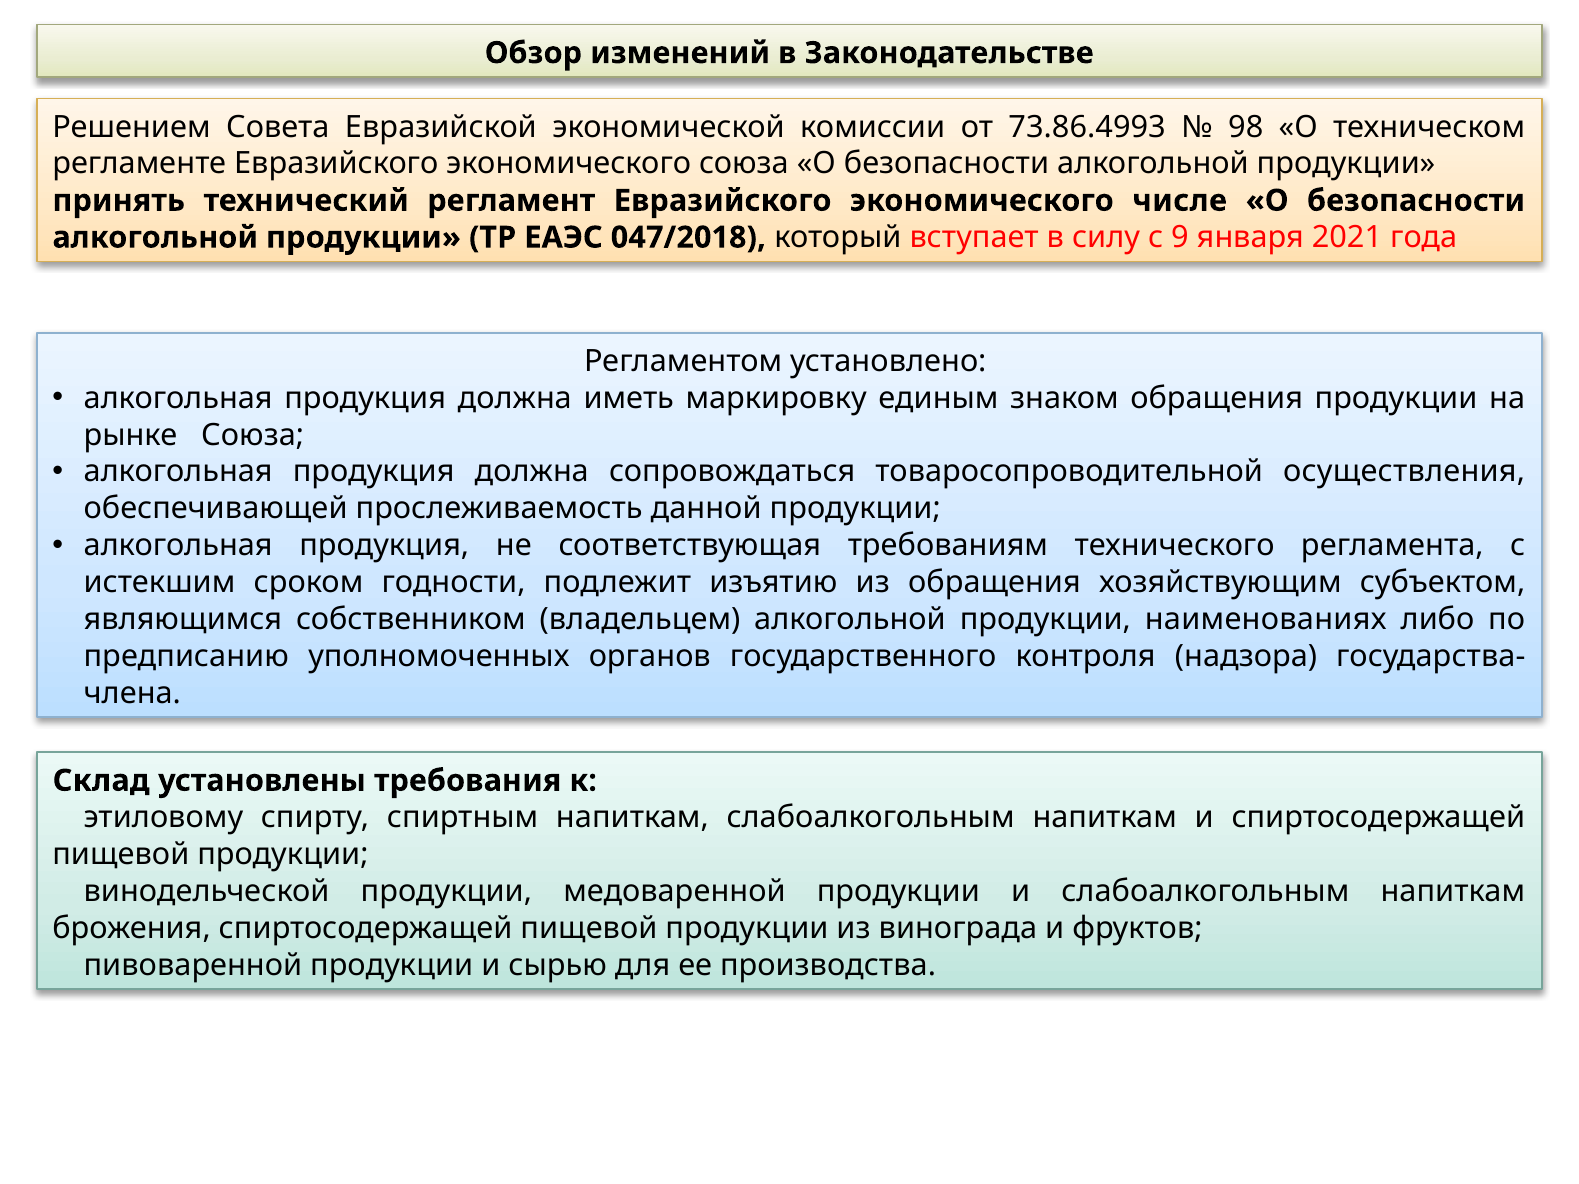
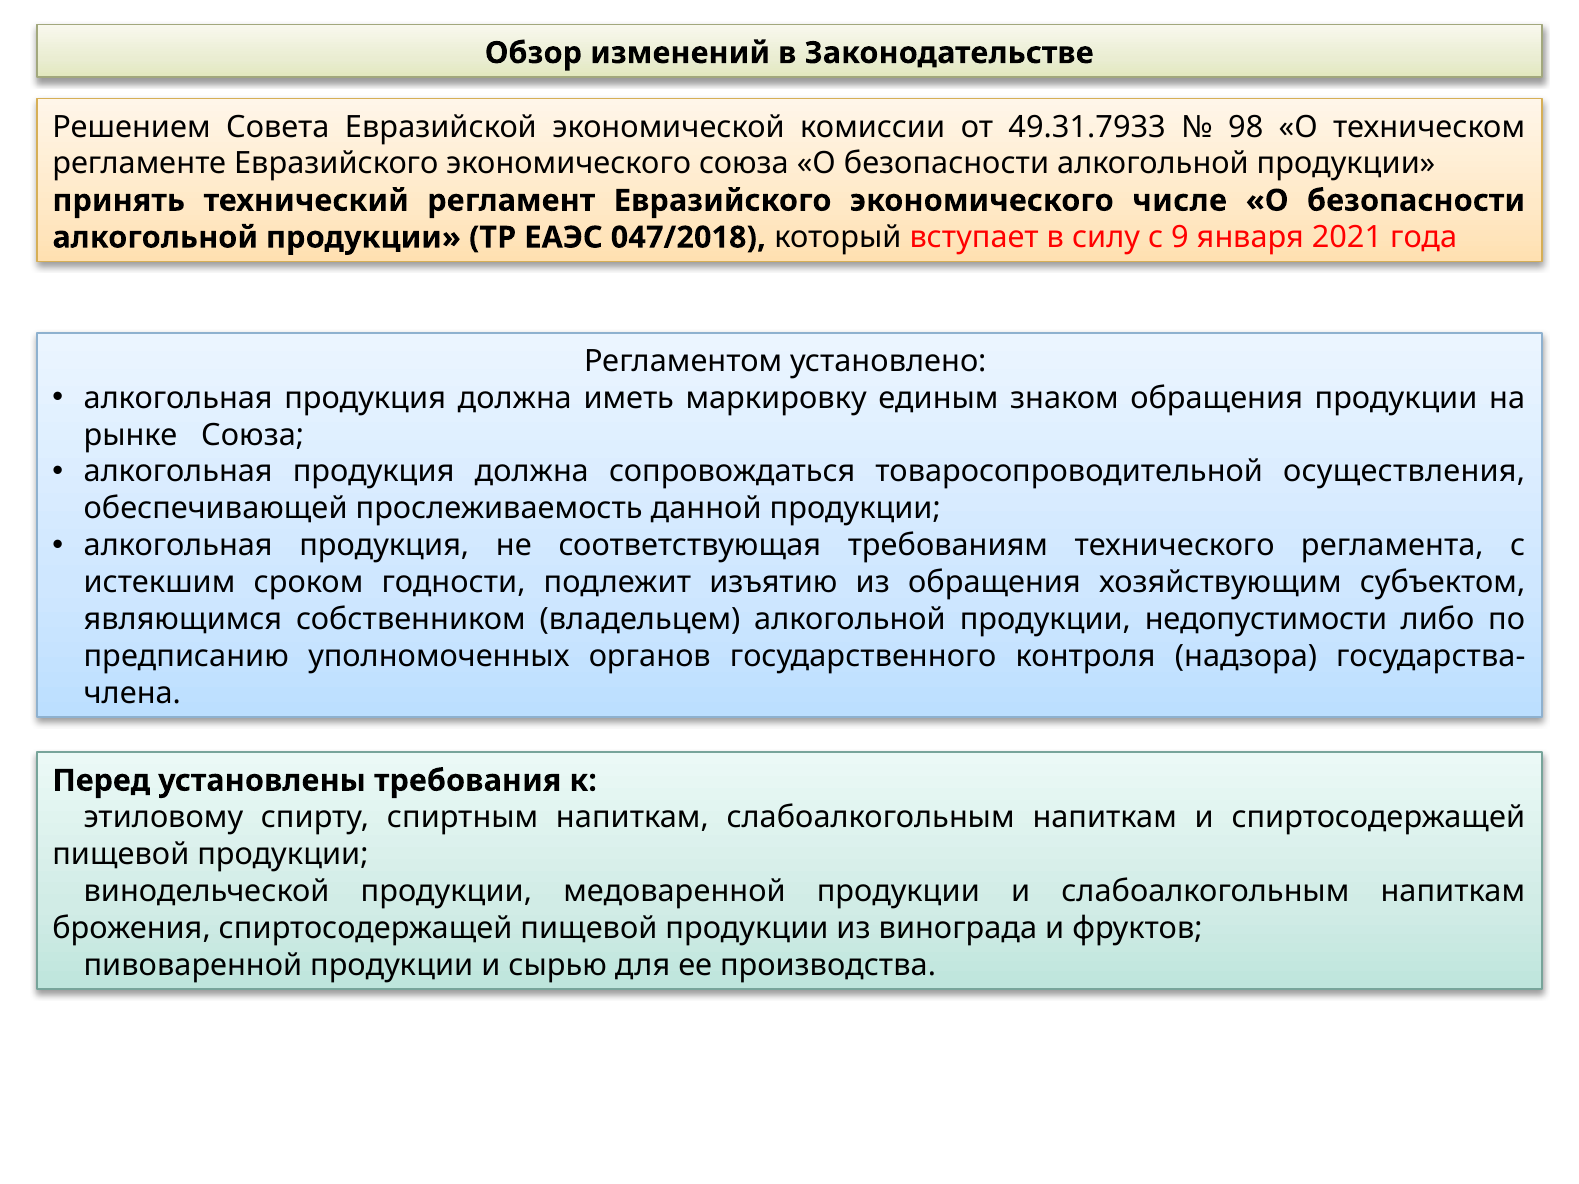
73.86.4993: 73.86.4993 -> 49.31.7933 (1087, 127)
наименованиях: наименованиях -> недопустимости (1266, 619)
Склад: Склад -> Перед (101, 781)
